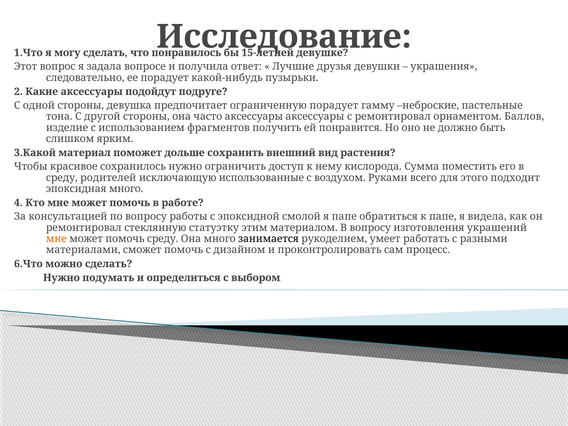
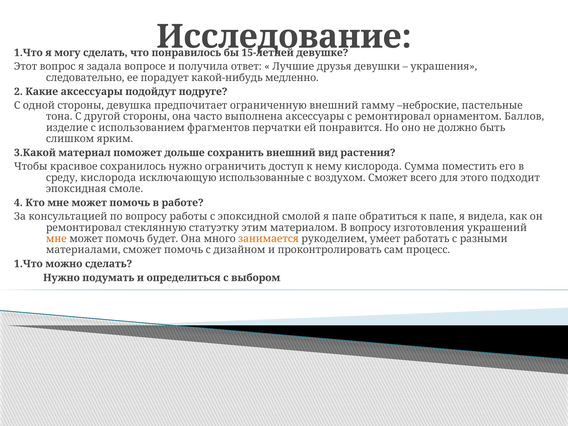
пузырьки: пузырьки -> медленно (292, 78)
ограниченную порадует: порадует -> внешний (334, 106)
часто аксессуары: аксессуары -> выполнена (254, 117)
получить: получить -> перчатки (277, 128)
среду родителей: родителей -> кислорода (108, 178)
воздухом Руками: Руками -> Сможет (388, 178)
эпоксидная много: много -> смоле (126, 189)
помочь среду: среду -> будет (163, 239)
занимается colour: black -> orange (269, 239)
6.Что: 6.Что -> 1.Что (28, 264)
